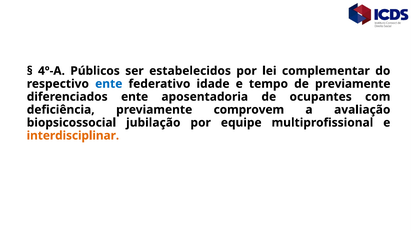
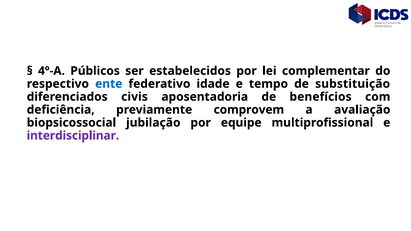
de previamente: previamente -> substituição (353, 84)
diferenciados ente: ente -> civis (134, 97)
ocupantes: ocupantes -> benefícios (321, 97)
interdisciplinar colour: orange -> purple (73, 136)
